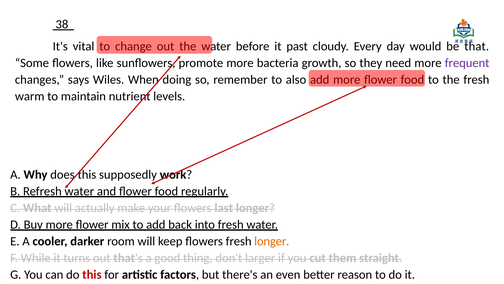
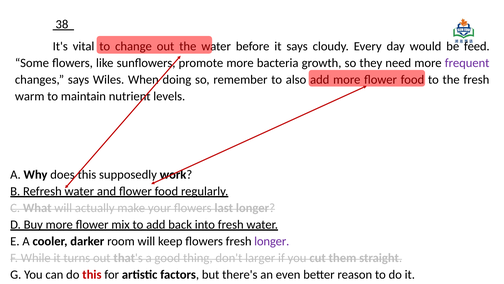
it past: past -> says (297, 46)
that: that -> feed (477, 46)
longer colour: orange -> purple (272, 241)
